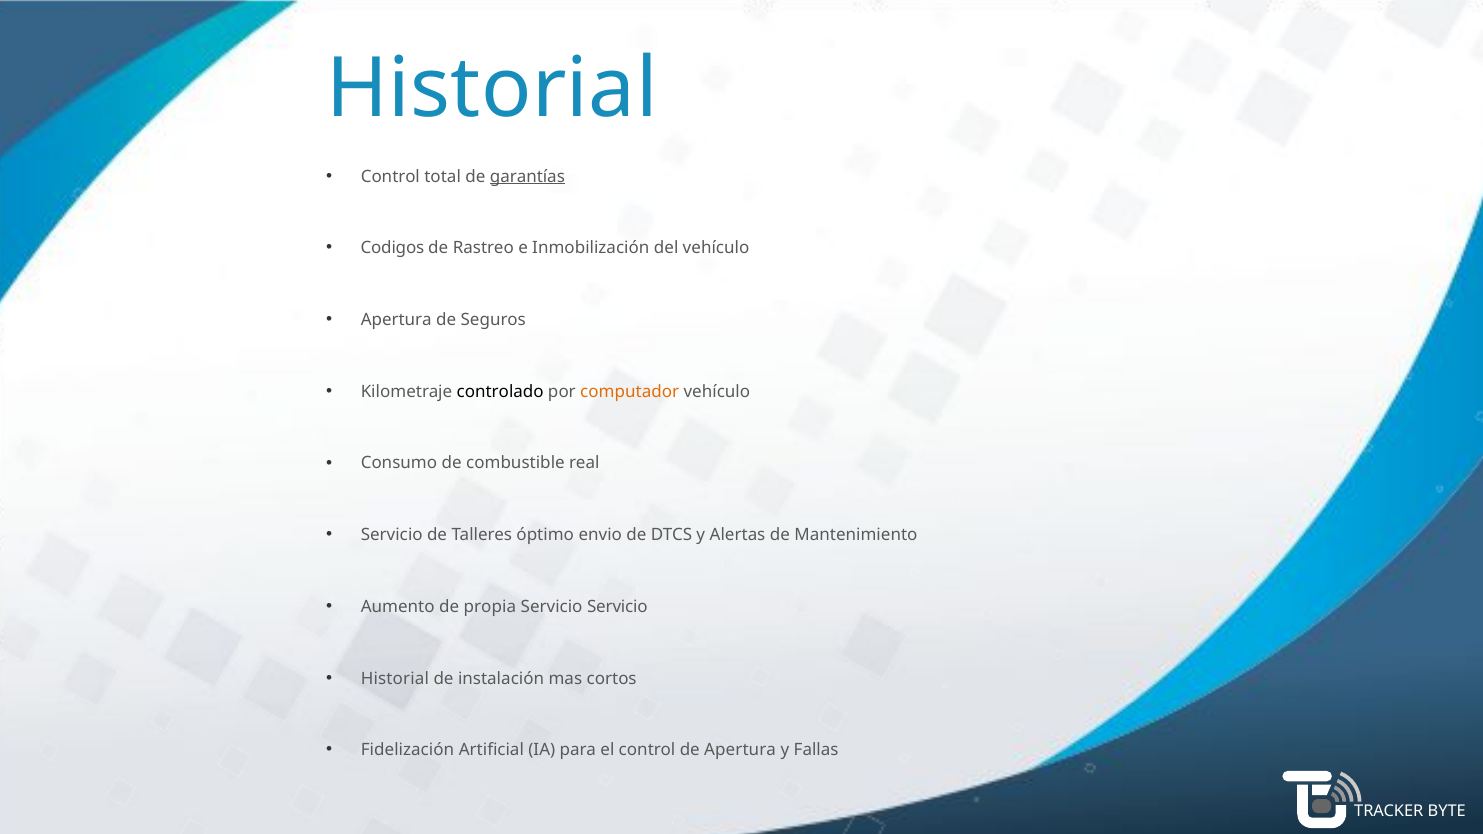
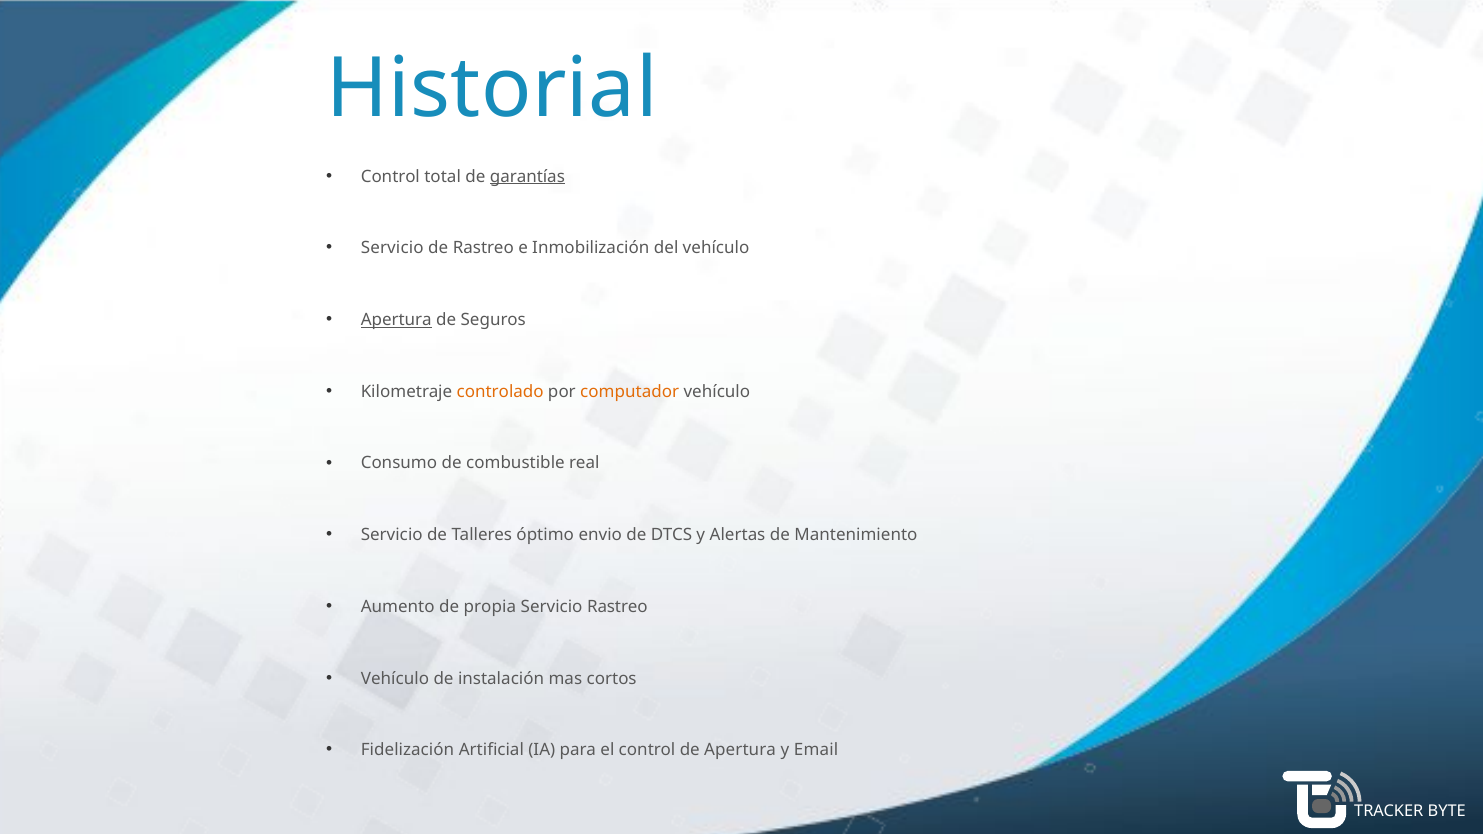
Codigos: Codigos -> Servicio (392, 248)
Apertura underline: none -> present (396, 320)
controlado colour: black -> orange (500, 392)
Servicio Servicio: Servicio -> Rastreo (617, 607)
Historial: Historial -> Vehículo (395, 679)
Fallas: Fallas -> Email (816, 750)
